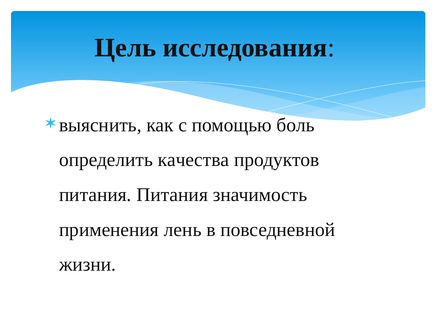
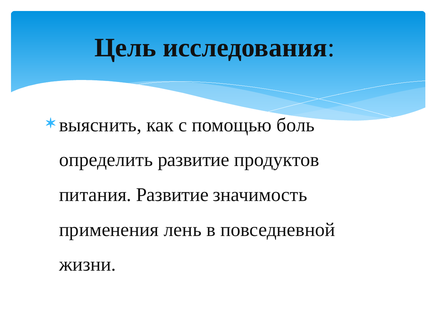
определить качества: качества -> развитие (194, 160)
питания Питания: Питания -> Развитие (172, 195)
